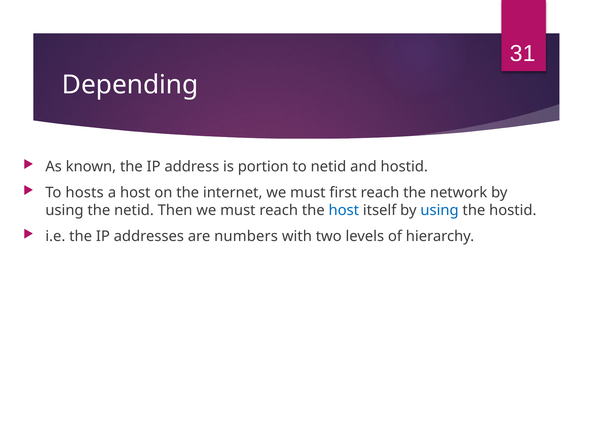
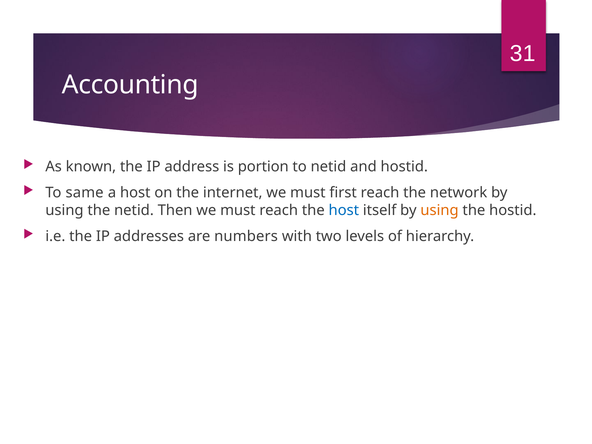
Depending: Depending -> Accounting (130, 85)
hosts: hosts -> same (85, 193)
using colour: blue -> orange (440, 210)
